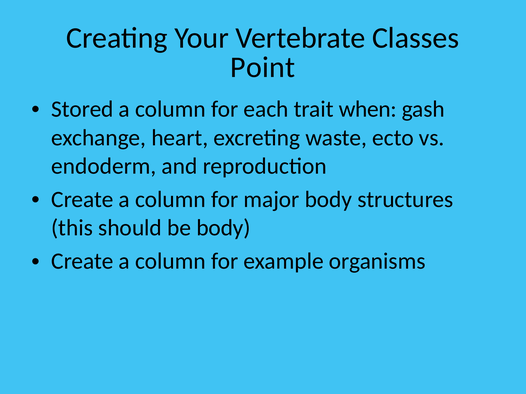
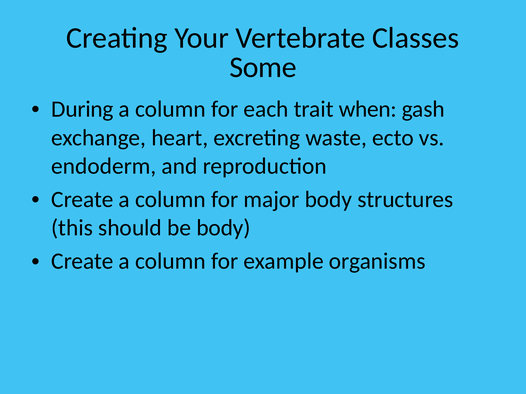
Point: Point -> Some (263, 67)
Stored: Stored -> During (82, 109)
